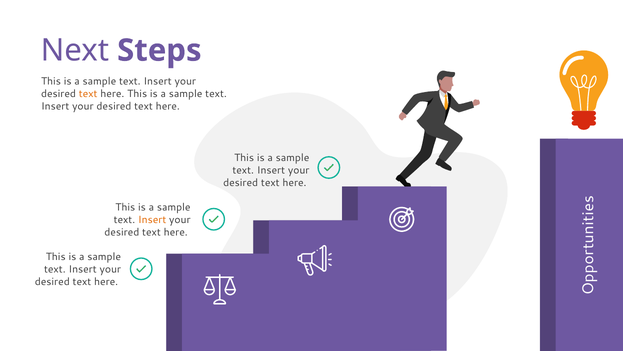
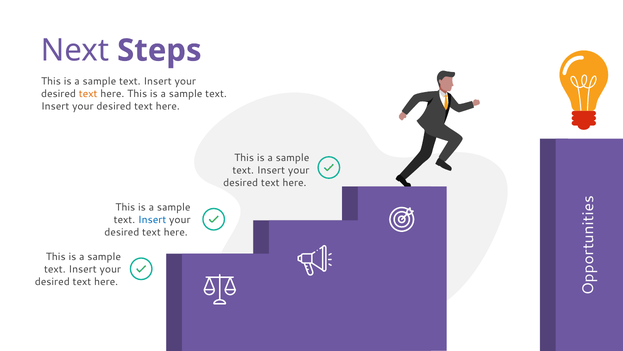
Insert colour: orange -> blue (152, 220)
